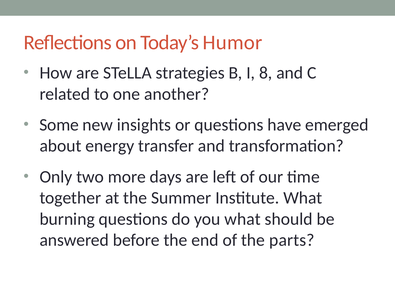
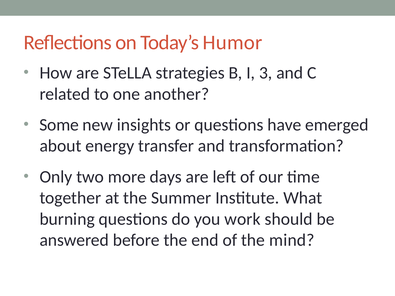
8: 8 -> 3 (266, 73)
you what: what -> work (243, 219)
parts: parts -> mind (292, 240)
